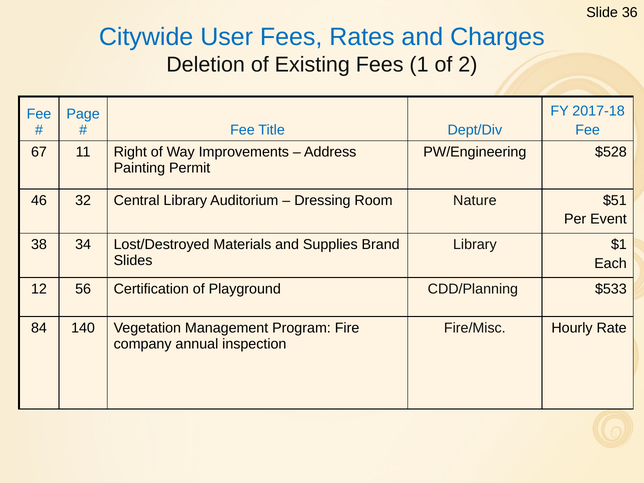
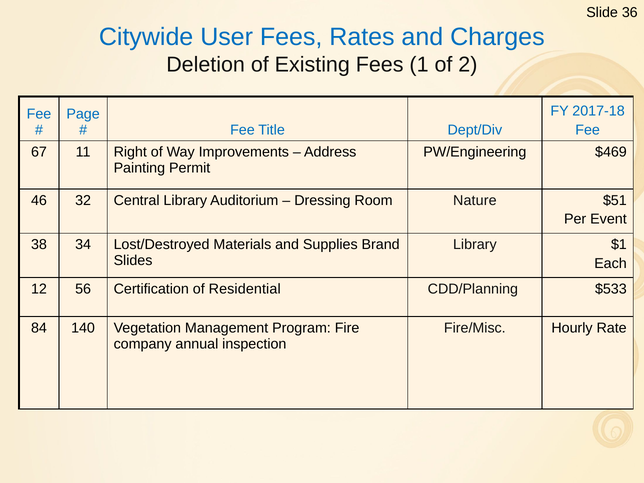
$528: $528 -> $469 (611, 152)
Playground: Playground -> Residential (245, 289)
